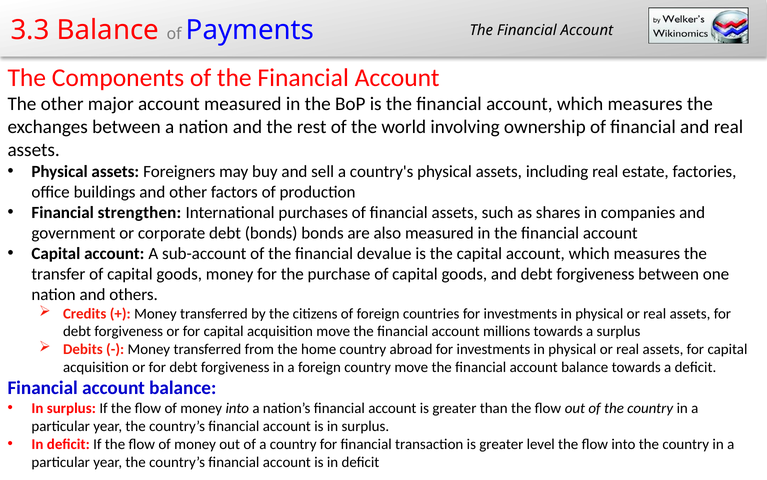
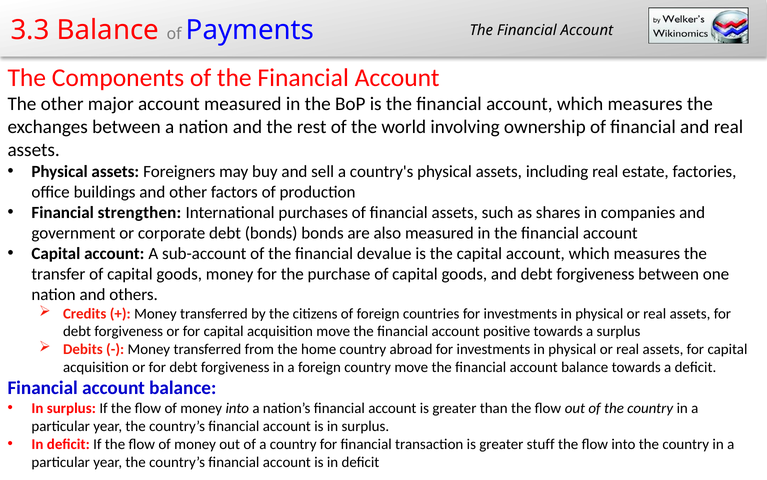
millions: millions -> positive (507, 331)
level: level -> stuff (541, 444)
